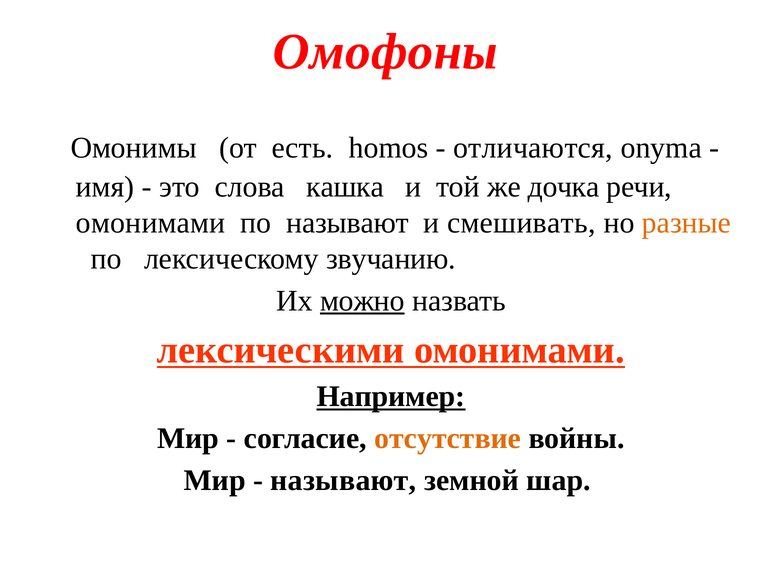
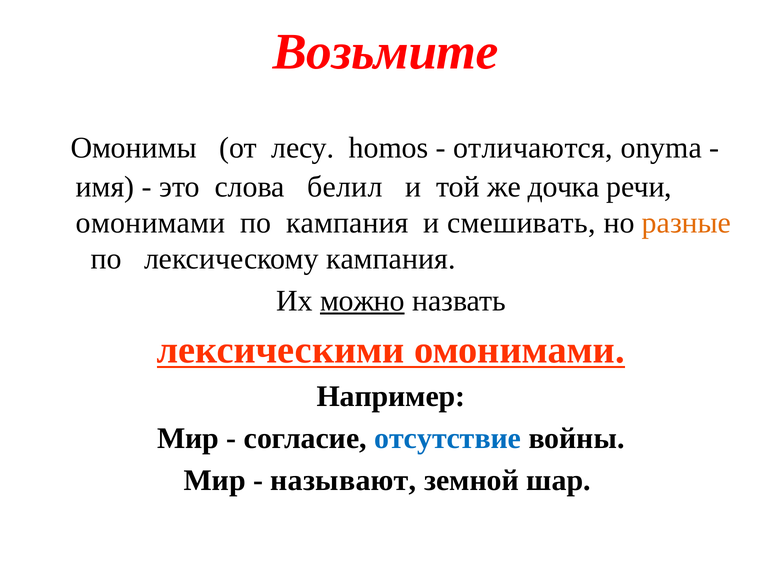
Омофоны: Омофоны -> Возьмите (386, 52)
есть: есть -> лесу (303, 148)
кашка: кашка -> белил (345, 187)
по называют: называют -> кампания (347, 223)
лексическому звучанию: звучанию -> кампания (391, 259)
Например underline: present -> none (391, 396)
отсутствие colour: orange -> blue (448, 438)
